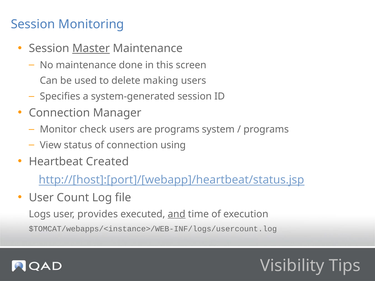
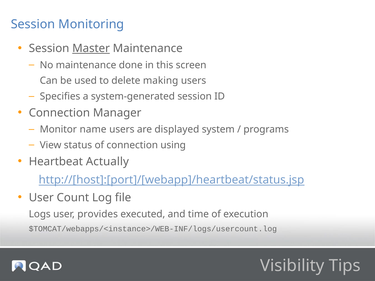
check: check -> name (93, 130)
are programs: programs -> displayed (177, 130)
Created: Created -> Actually (107, 162)
and underline: present -> none (177, 214)
